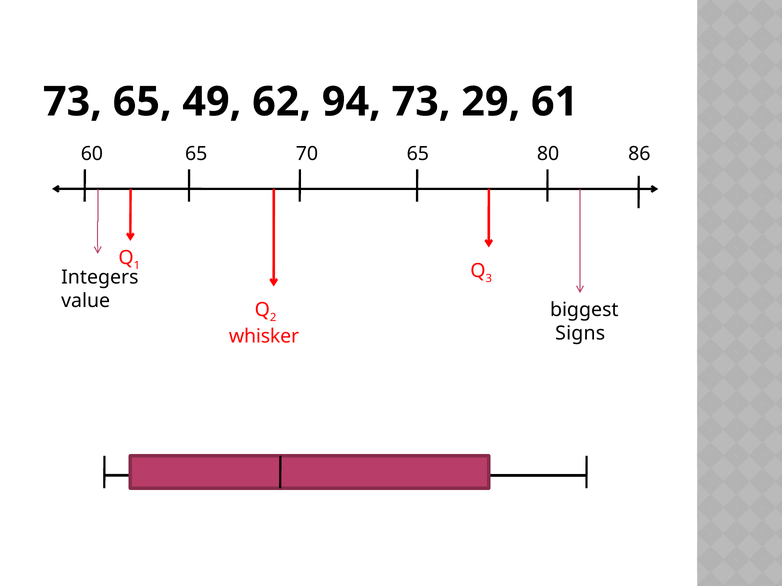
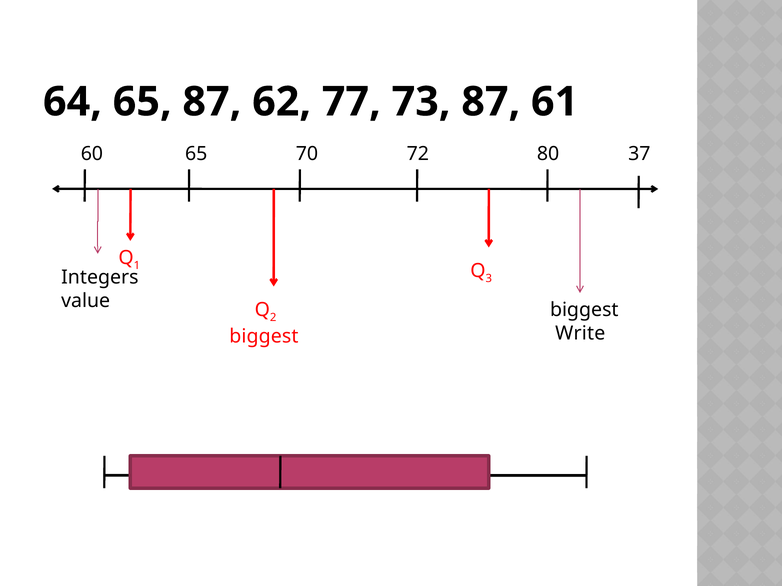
73: 73 -> 64 (72, 102)
65 49: 49 -> 87 (212, 102)
94: 94 -> 77 (351, 102)
73 29: 29 -> 87 (491, 102)
70 65: 65 -> 72 (418, 154)
86: 86 -> 37 (639, 154)
Signs: Signs -> Write (580, 334)
whisker: whisker -> biggest (264, 337)
